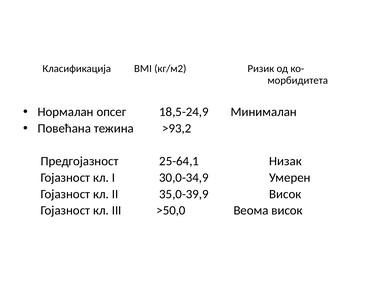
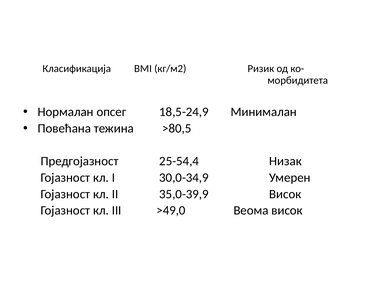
>93,2: >93,2 -> >80,5 (177, 129)
25-64,1: 25-64,1 -> 25-54,4 (179, 161)
>50,0: >50,0 -> >49,0 (171, 211)
